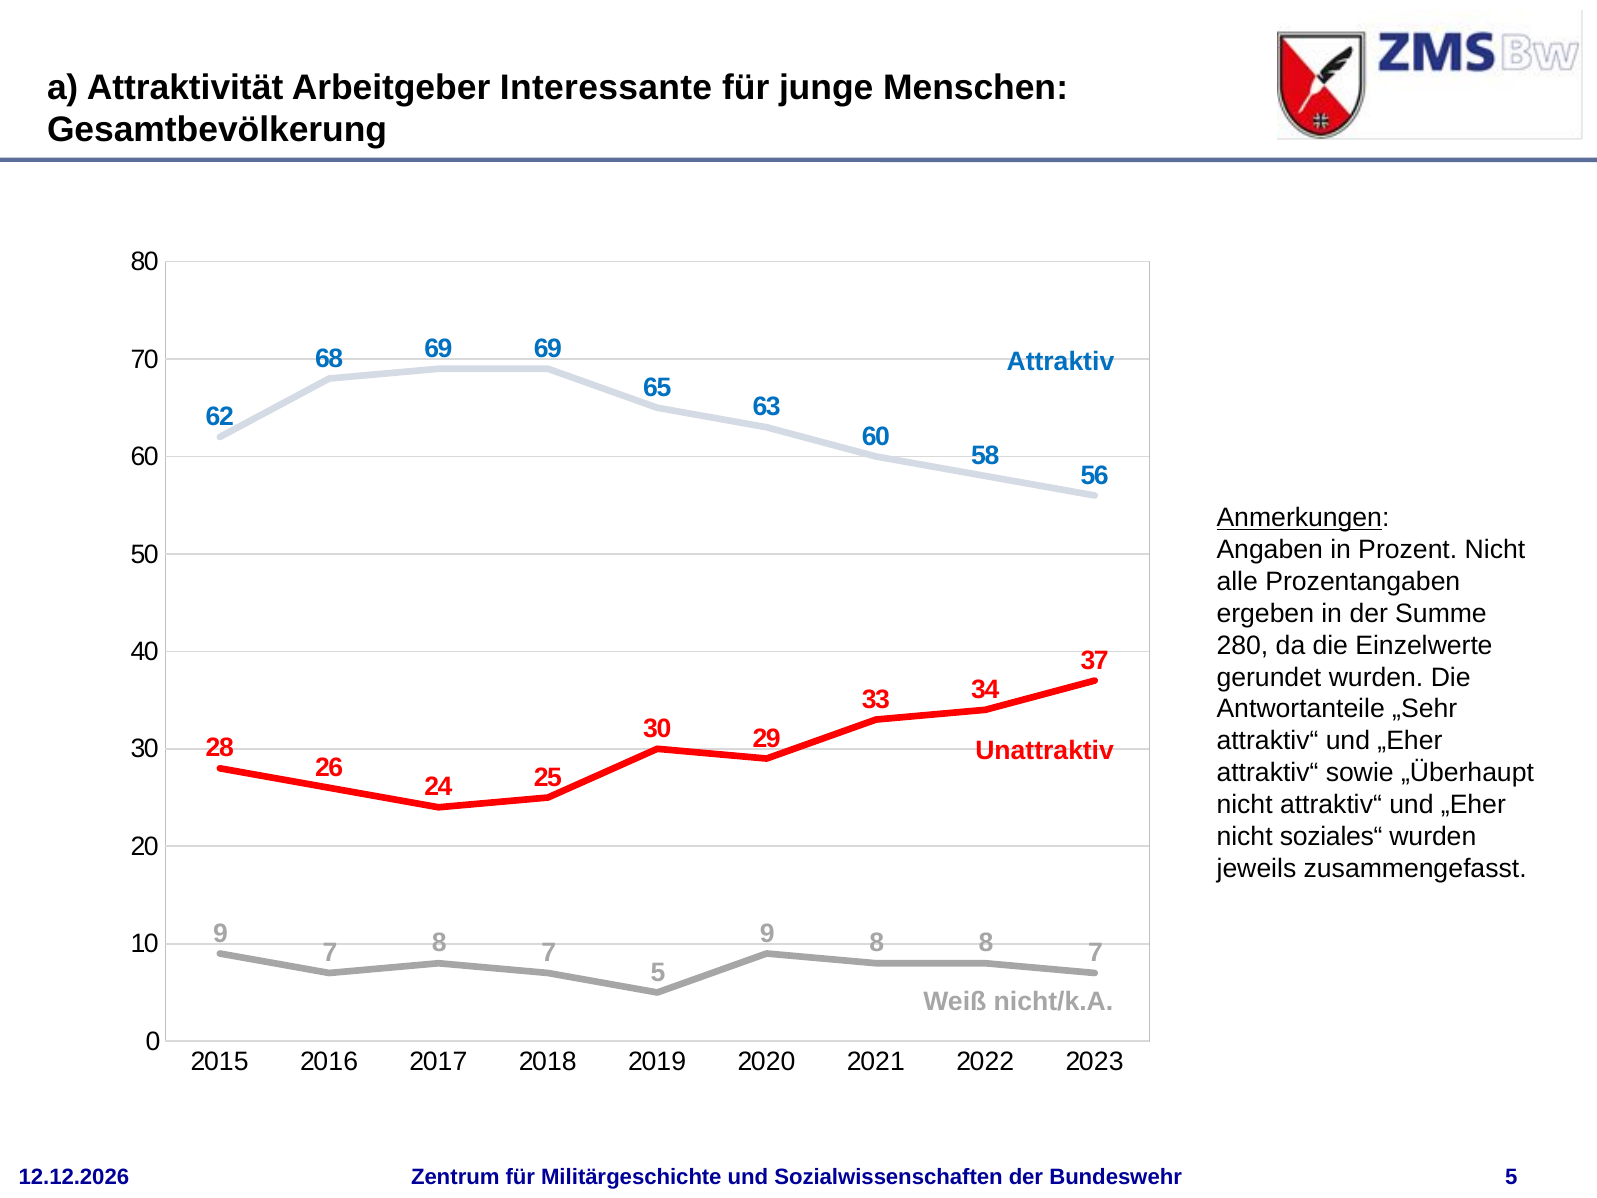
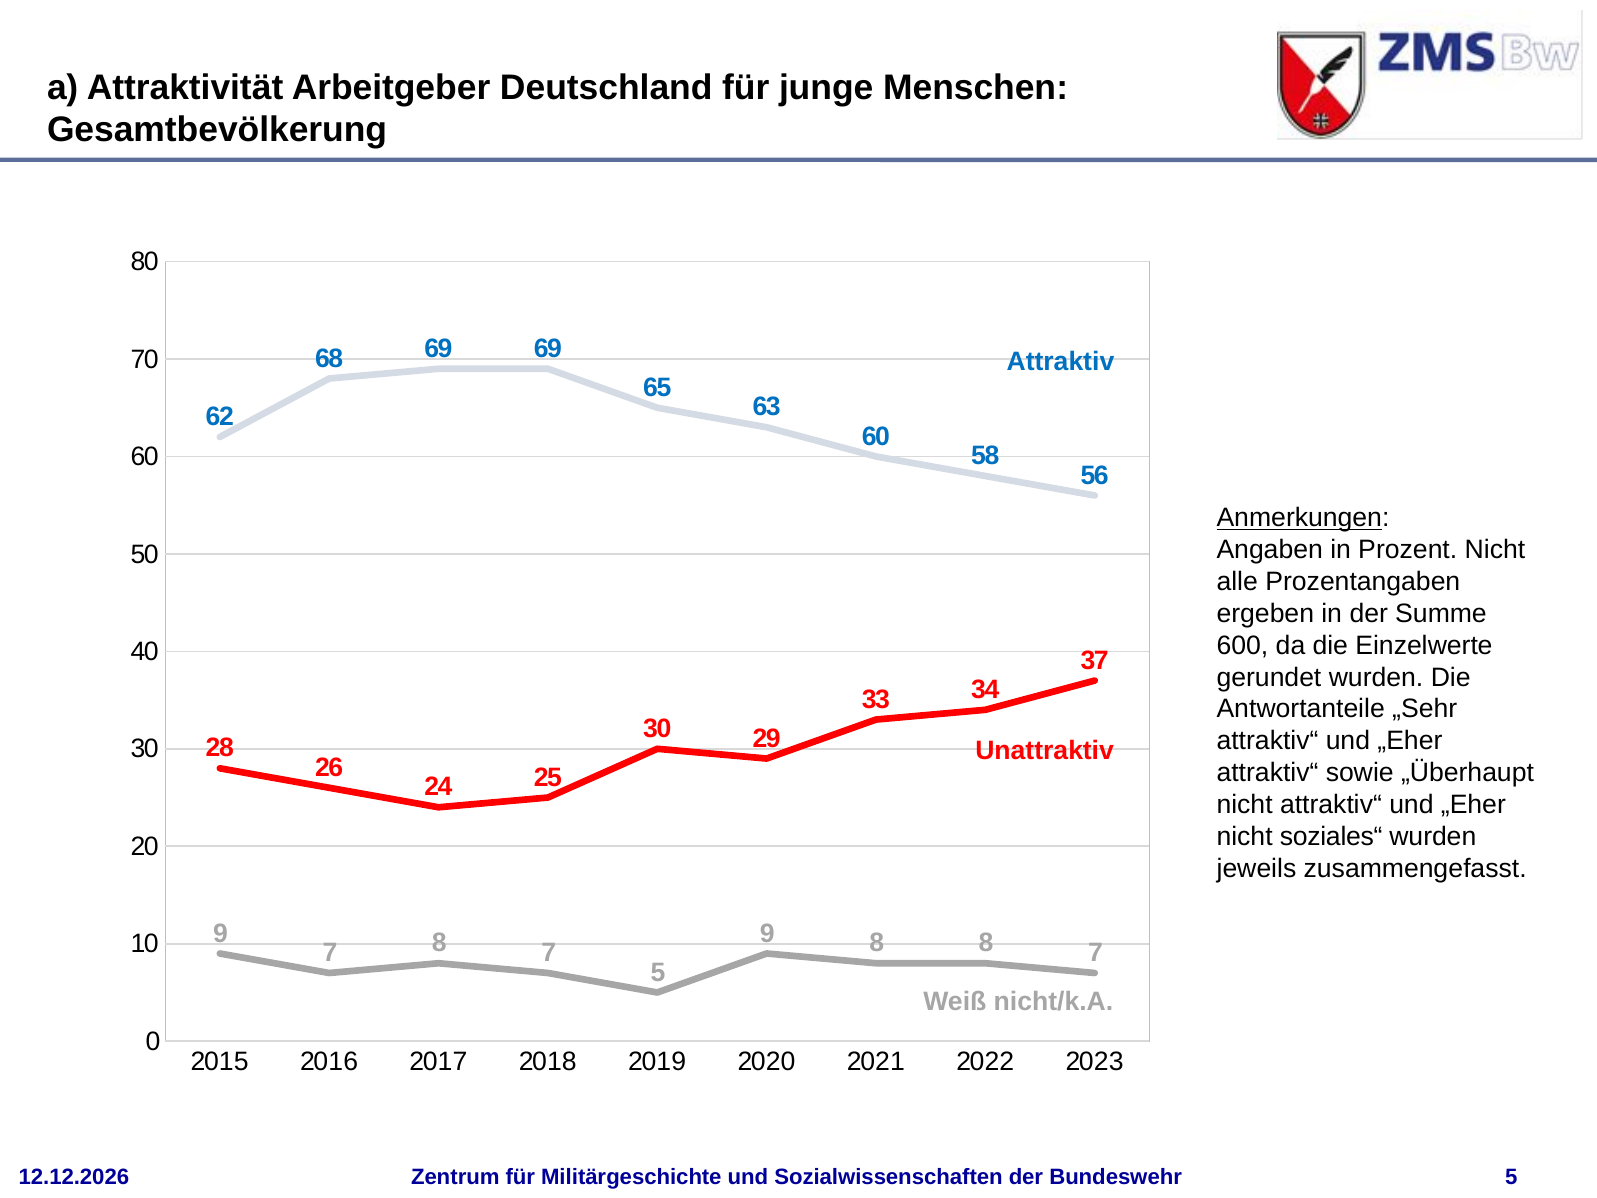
Interessante: Interessante -> Deutschland (606, 88)
280: 280 -> 600 (1242, 645)
